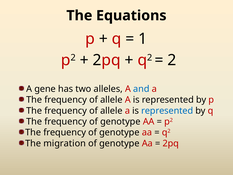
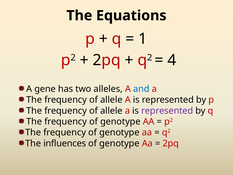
2: 2 -> 4 (172, 60)
represented colour: blue -> purple (167, 111)
migration: migration -> influences (65, 143)
